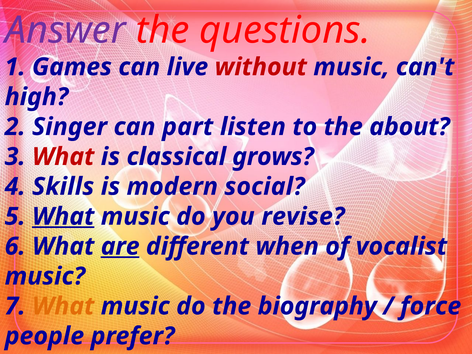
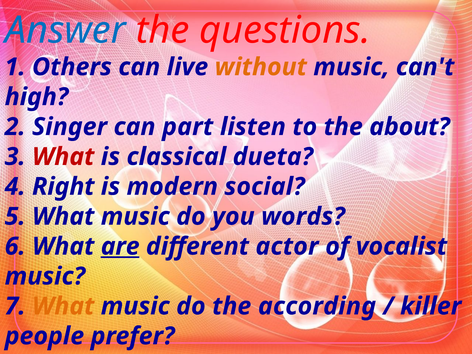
Answer colour: purple -> blue (65, 30)
Games: Games -> Others (72, 67)
without colour: red -> orange (261, 67)
grows: grows -> dueta (273, 157)
Skills: Skills -> Right (63, 187)
What underline: present -> none (63, 216)
revise: revise -> words (303, 216)
when: when -> actor (287, 246)
biography: biography -> according (317, 306)
force: force -> killer (431, 306)
